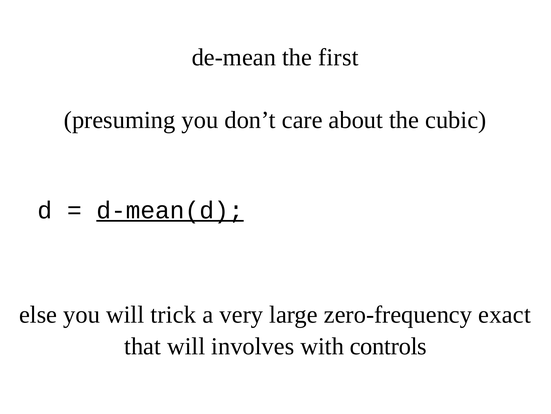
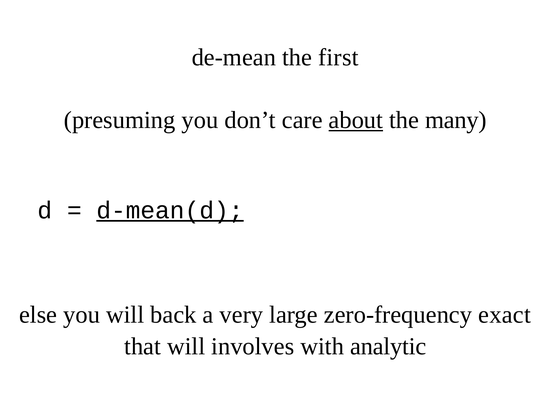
about underline: none -> present (356, 120)
cubic: cubic -> many (456, 120)
trick: trick -> back (173, 314)
controls: controls -> analytic (388, 346)
